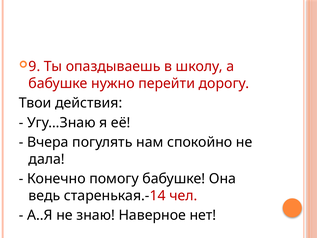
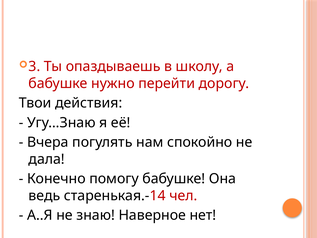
9: 9 -> 3 (34, 66)
